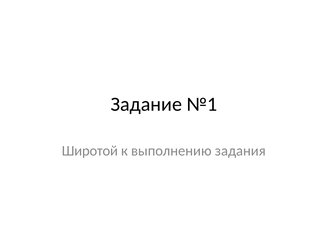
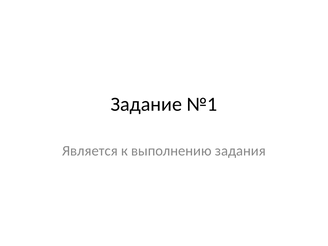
Широтой: Широтой -> Является (90, 151)
